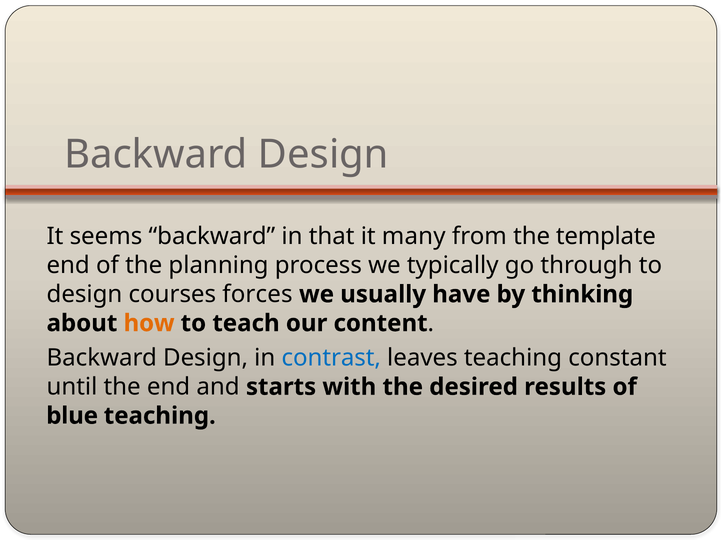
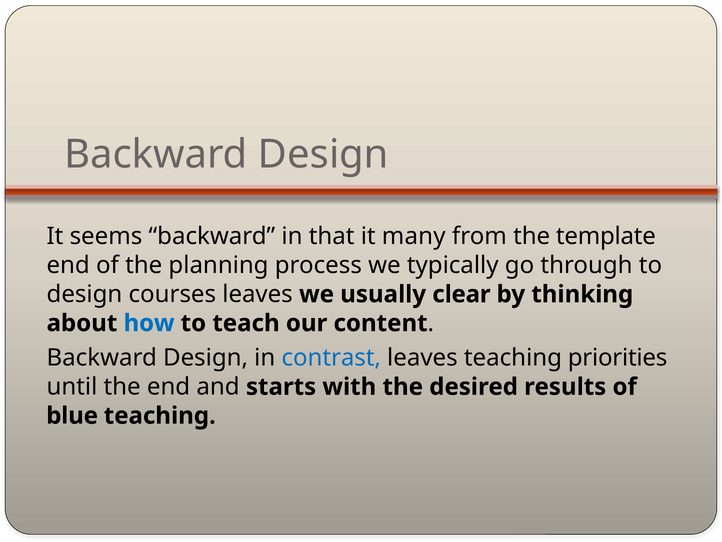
courses forces: forces -> leaves (258, 294)
have: have -> clear (461, 294)
how colour: orange -> blue (149, 323)
constant: constant -> priorities (618, 358)
